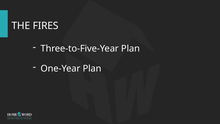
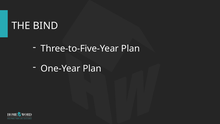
FIRES: FIRES -> BIND (45, 26)
